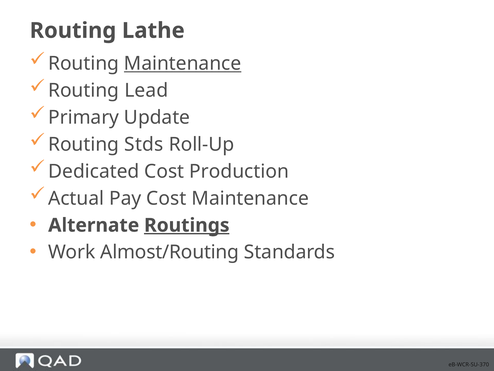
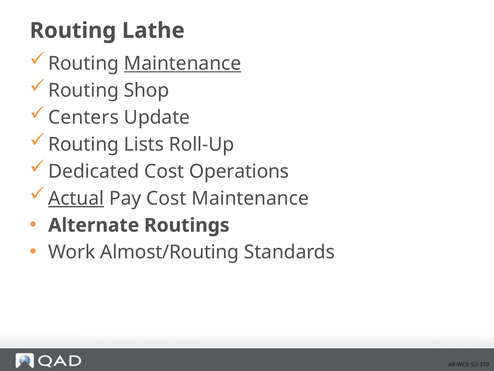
Lead: Lead -> Shop (147, 90)
Primary: Primary -> Centers (84, 117)
Stds: Stds -> Lists (144, 144)
Production: Production -> Operations (239, 171)
Actual underline: none -> present (76, 198)
Routings underline: present -> none (187, 225)
